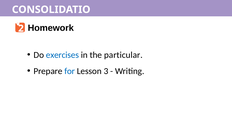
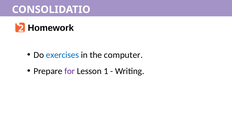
particular: particular -> computer (123, 55)
for colour: blue -> purple (70, 71)
3: 3 -> 1 (106, 71)
